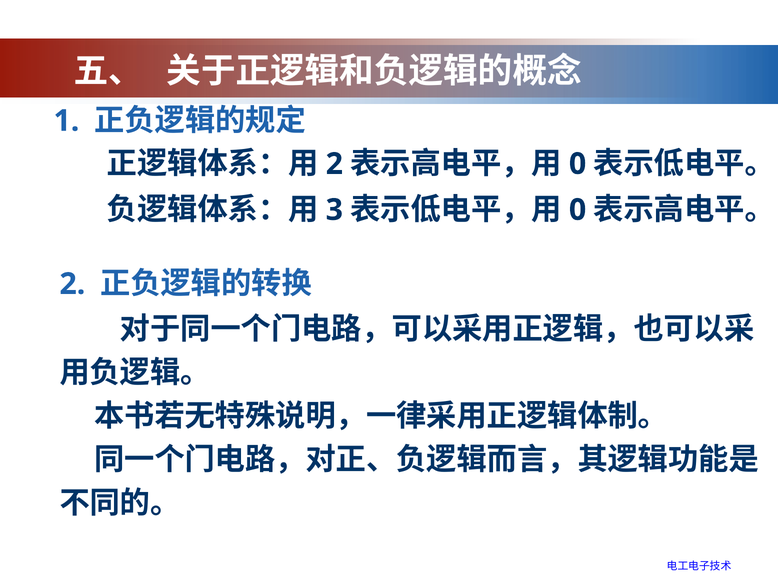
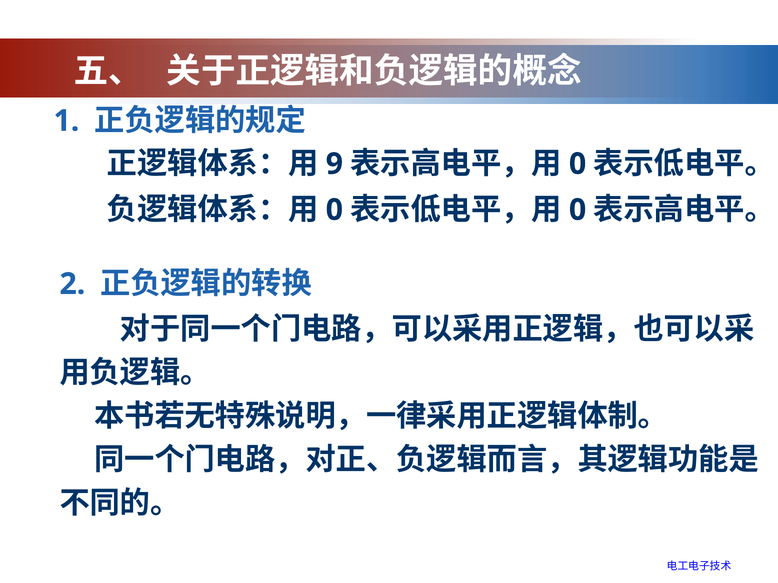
2: 2 -> 9 (334, 164)
3: 3 -> 0 (334, 210)
